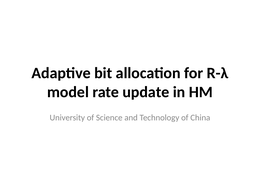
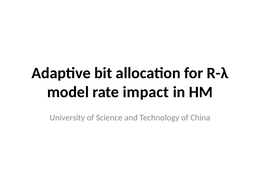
update: update -> impact (146, 92)
